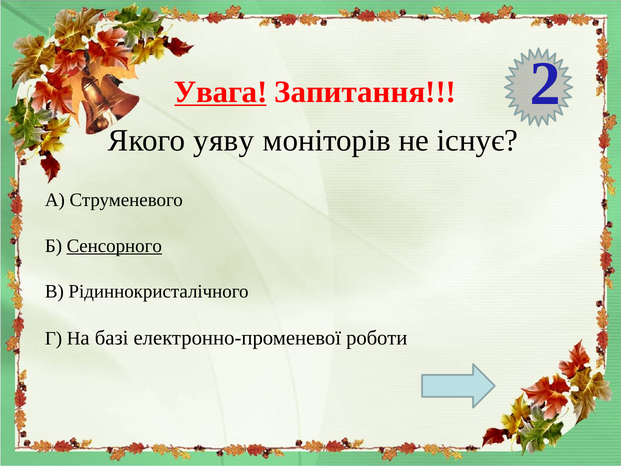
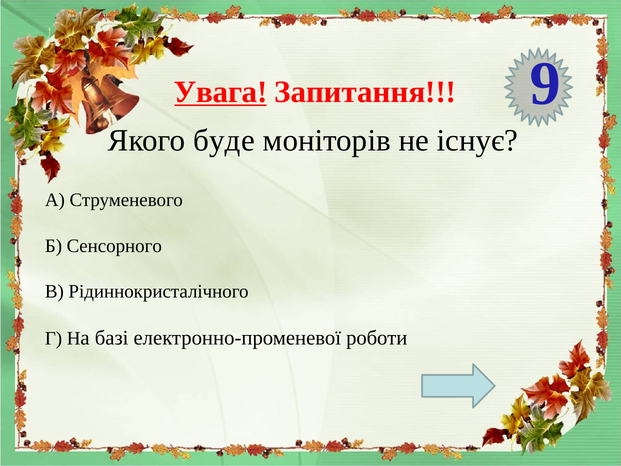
2: 2 -> 9 (545, 83)
уяву: уяву -> буде (224, 140)
Сенсорного underline: present -> none (114, 246)
